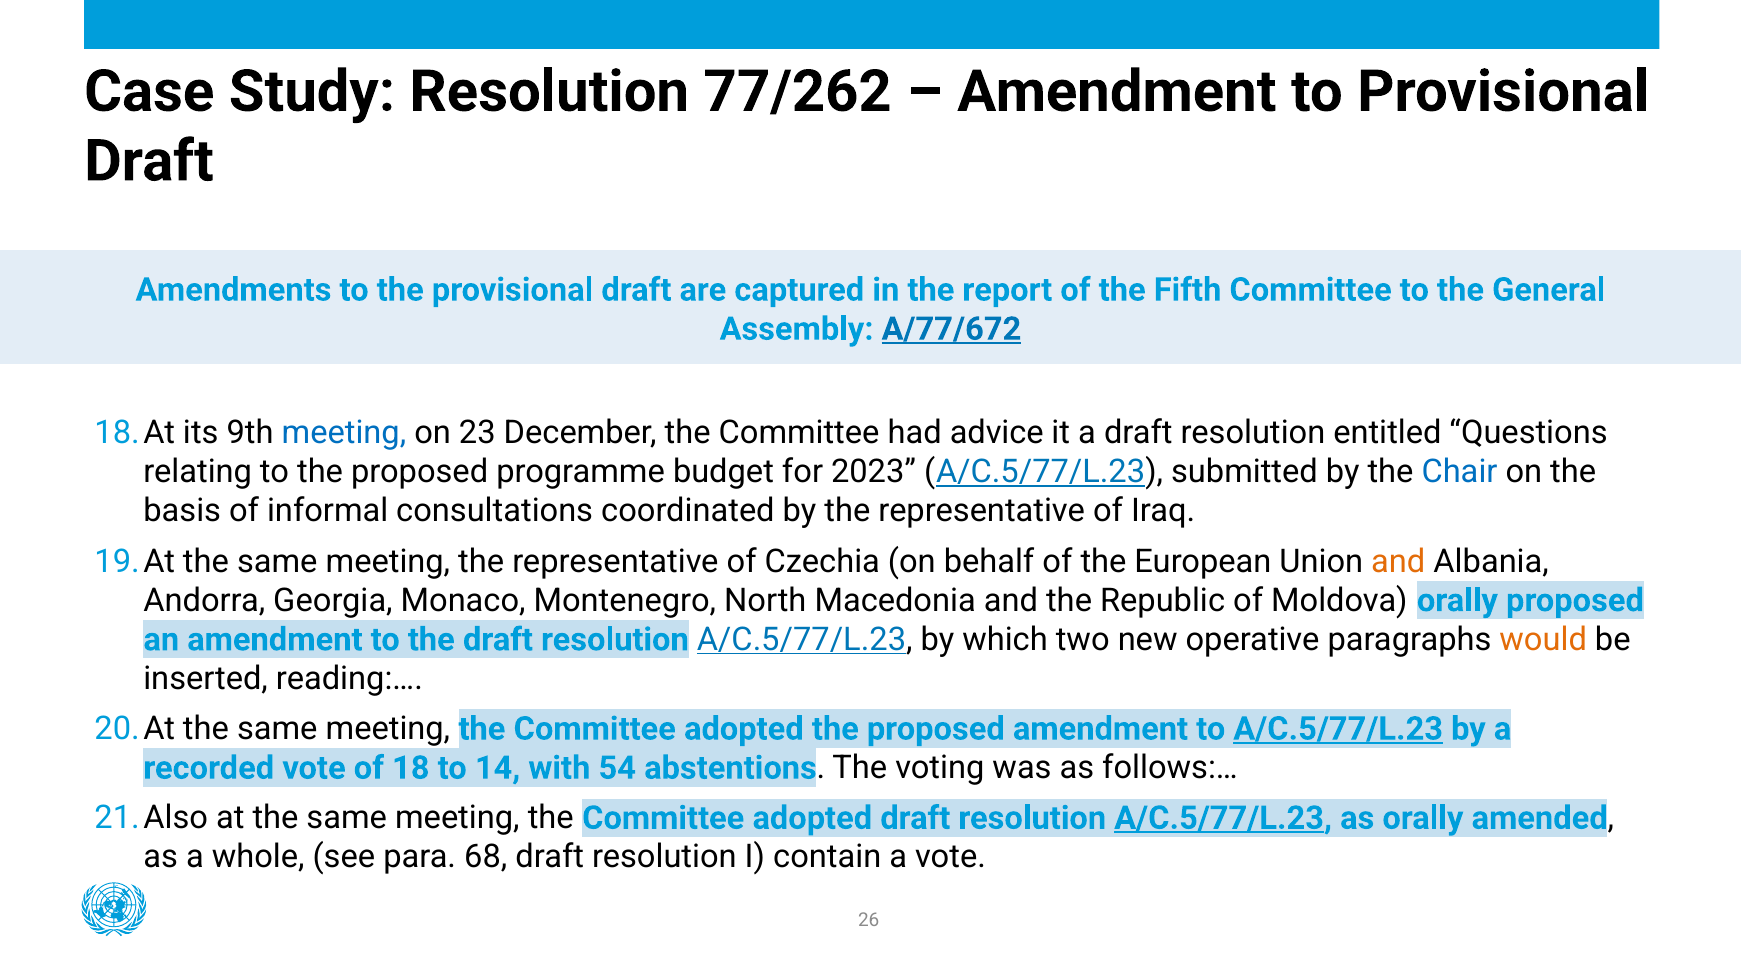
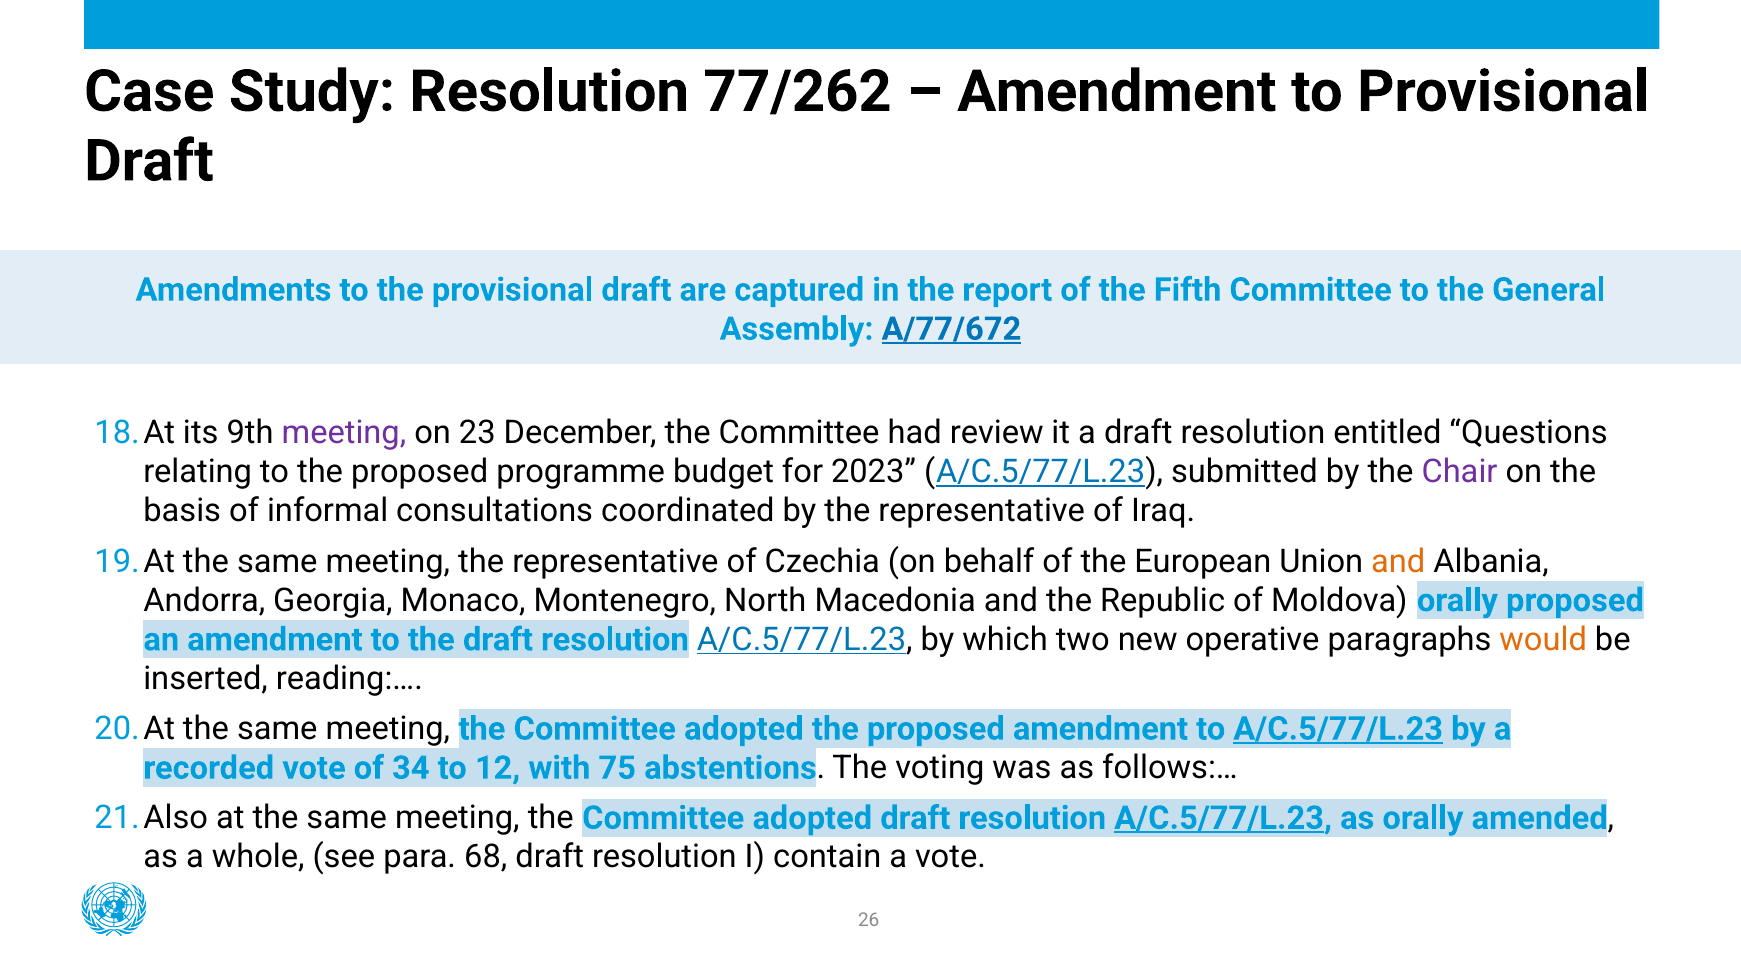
meeting colour: blue -> purple (344, 433)
advice: advice -> review (997, 433)
Chair colour: blue -> purple (1460, 472)
18: 18 -> 34 (411, 768)
14: 14 -> 12 (498, 768)
54: 54 -> 75 (617, 768)
